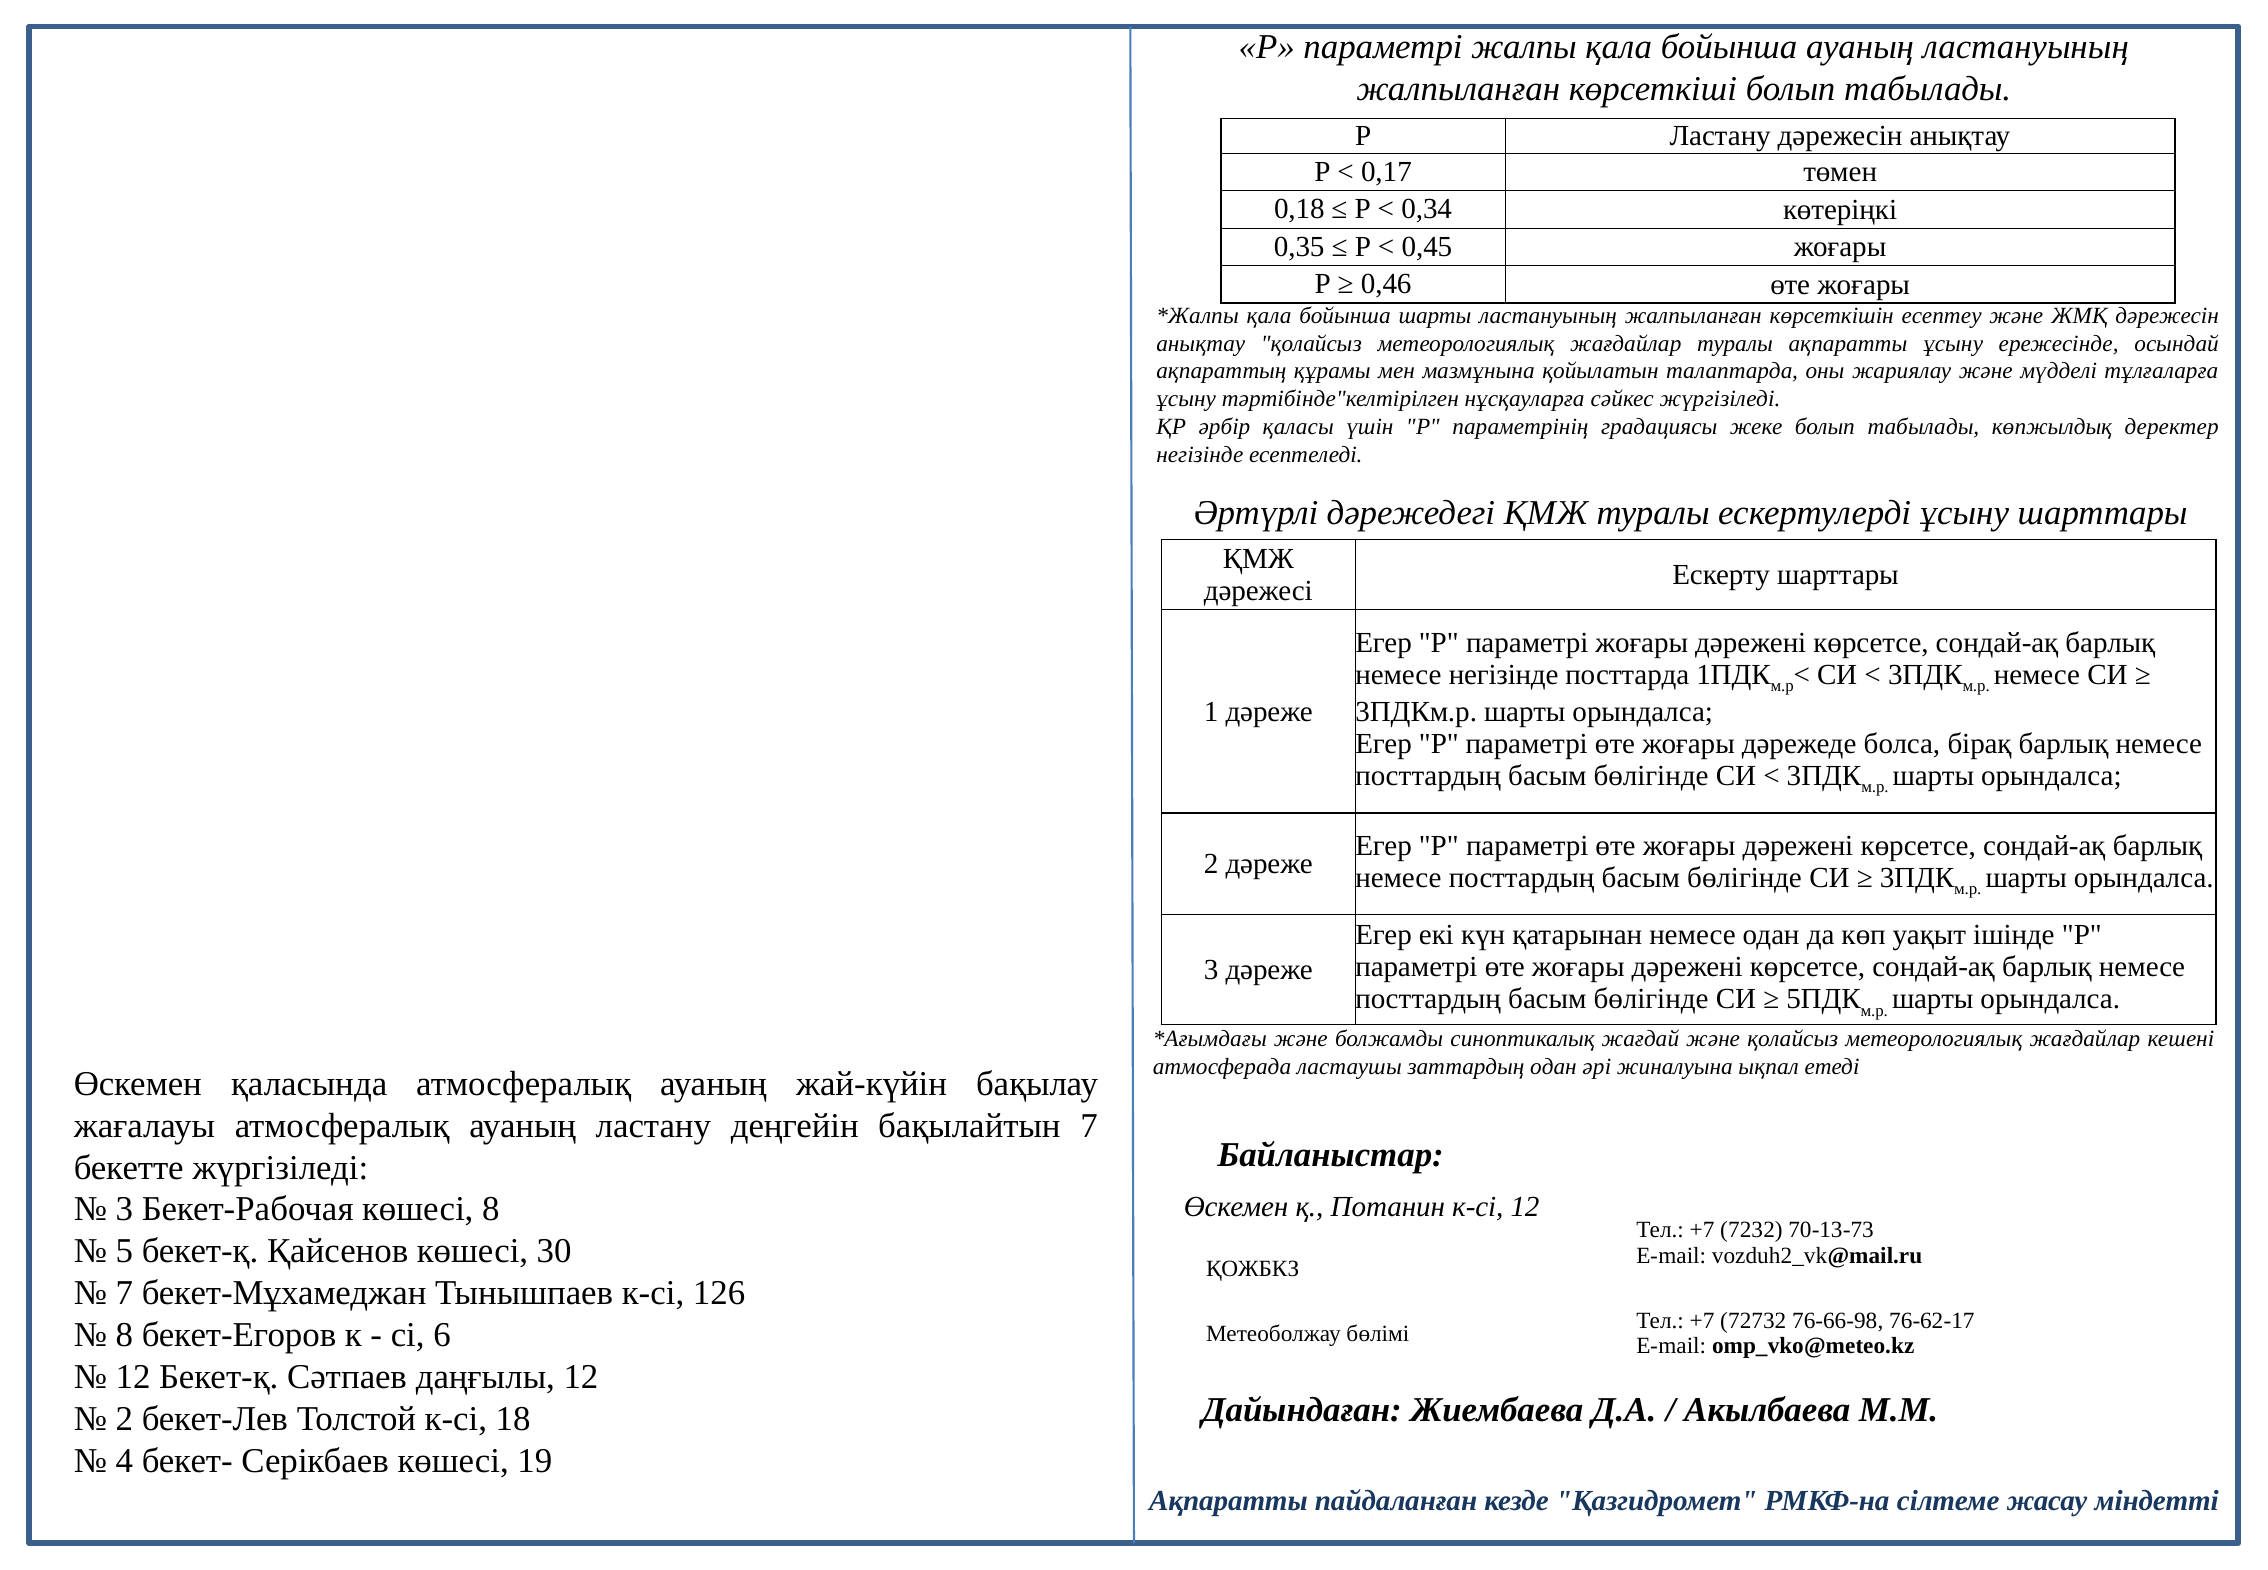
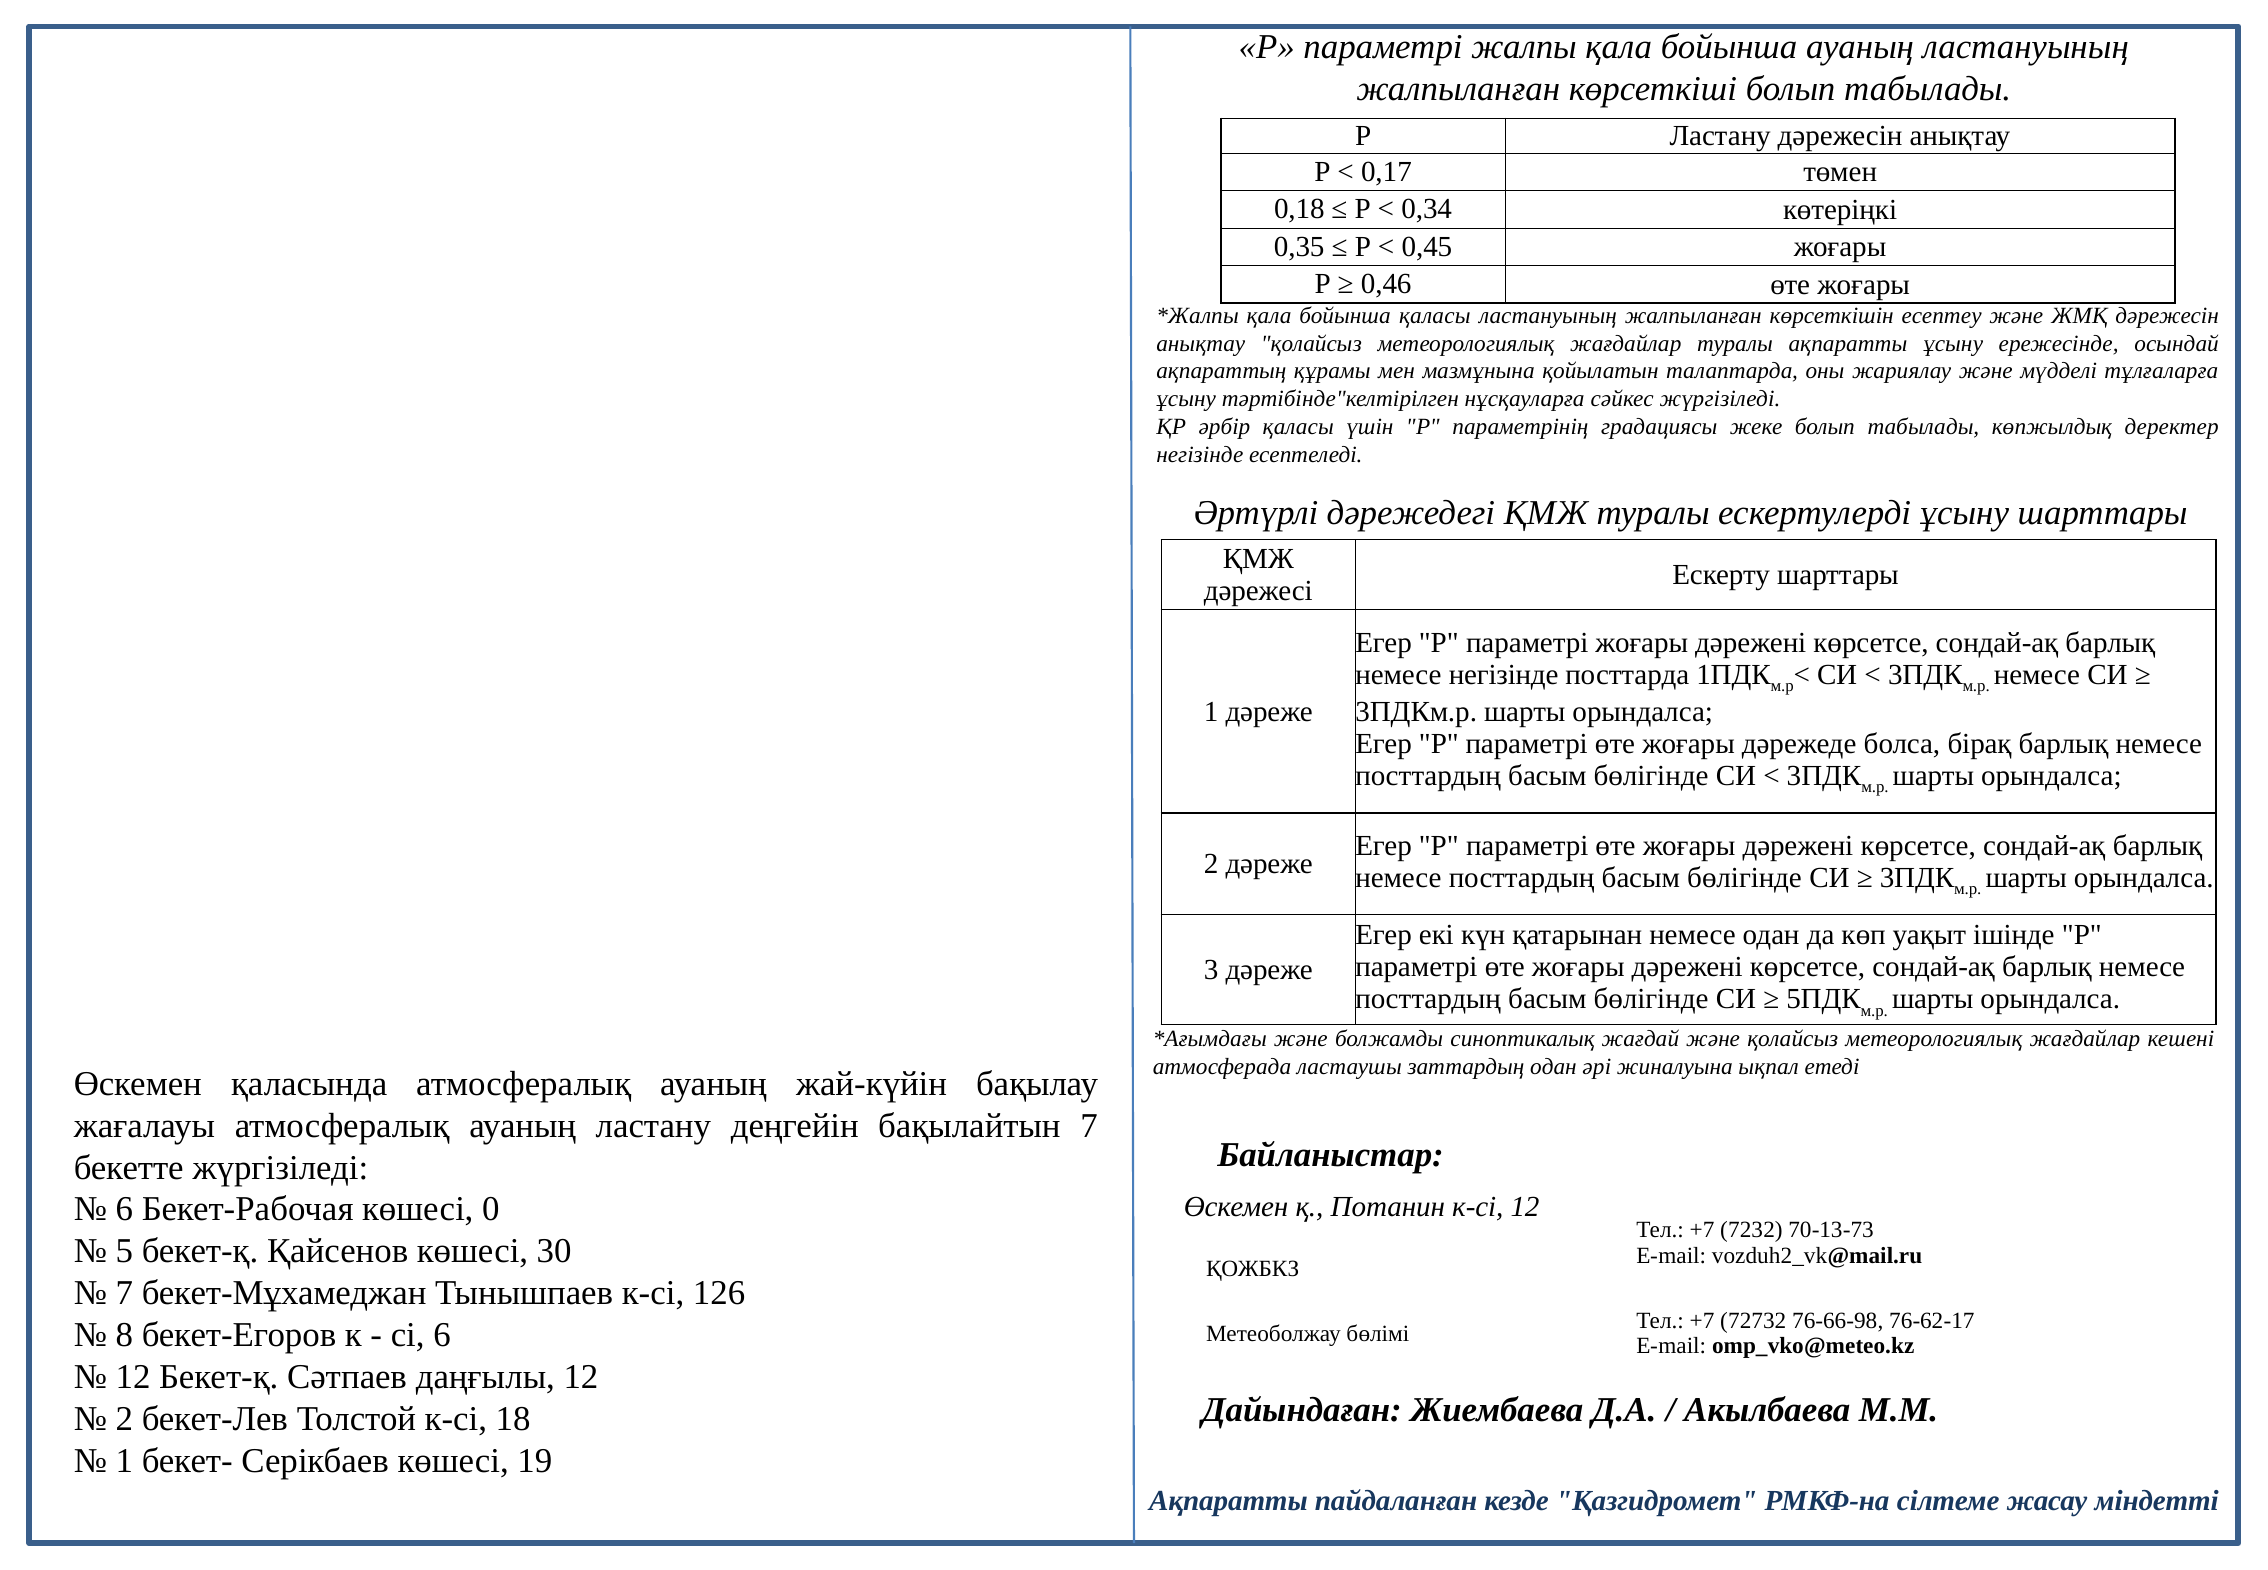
бойынша шарты: шарты -> қаласы (1435, 316)
3: 3 -> 6 (124, 1209)
көшесі 8: 8 -> 0 (491, 1209)
4: 4 -> 1 (124, 1461)
